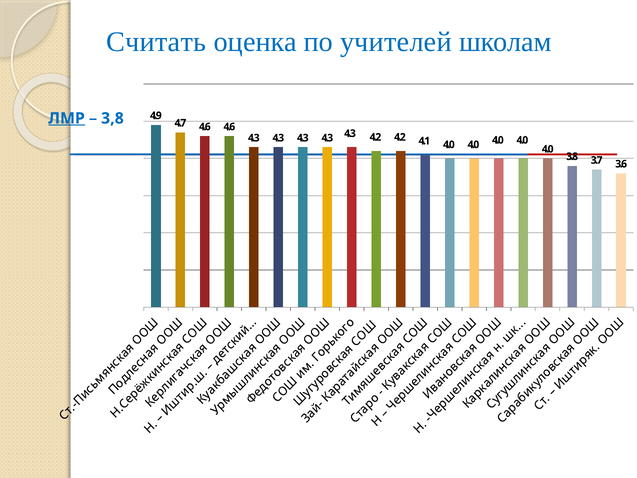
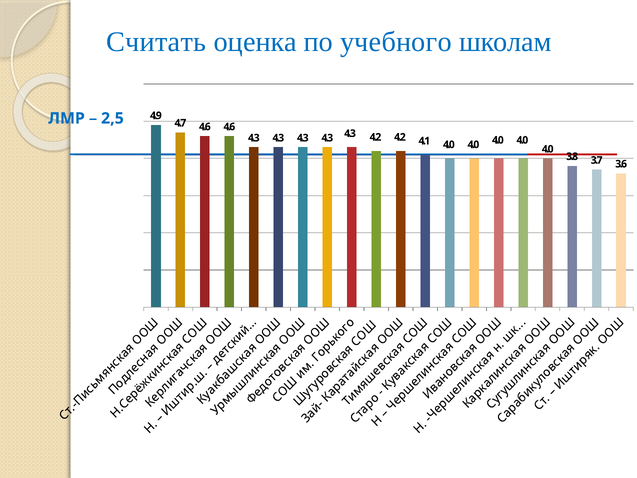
учителей: учителей -> учебного (396, 42)
ЛМР underline: present -> none (67, 118)
3,8: 3,8 -> 2,5 (112, 118)
